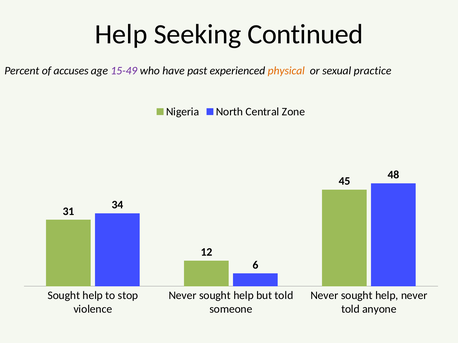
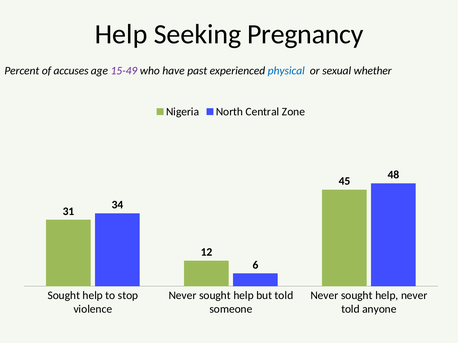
Continued: Continued -> Pregnancy (305, 34)
physical colour: orange -> blue (286, 71)
practice: practice -> whether (373, 71)
